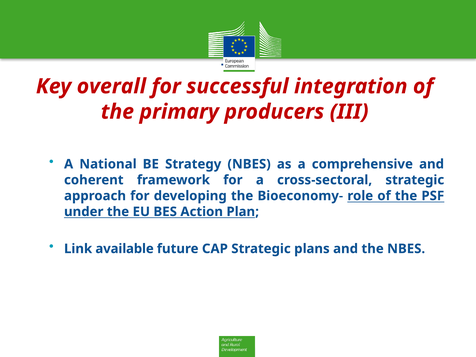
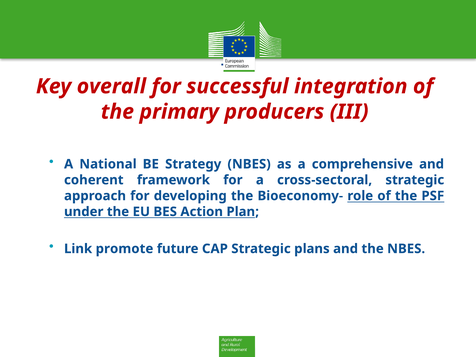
available: available -> promote (124, 249)
